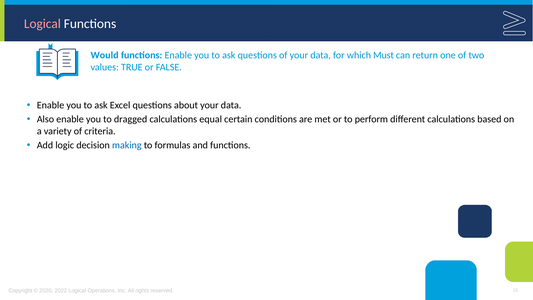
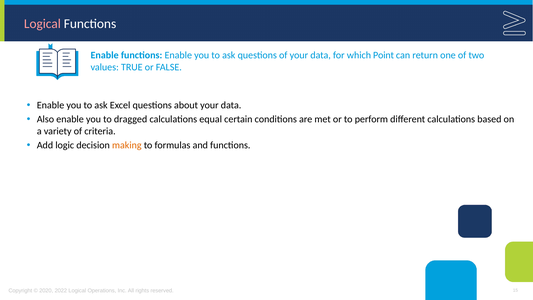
Would: Would -> Enable (105, 55)
Must: Must -> Point (384, 55)
making colour: blue -> orange (127, 145)
